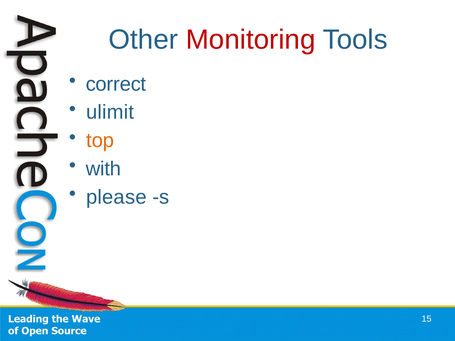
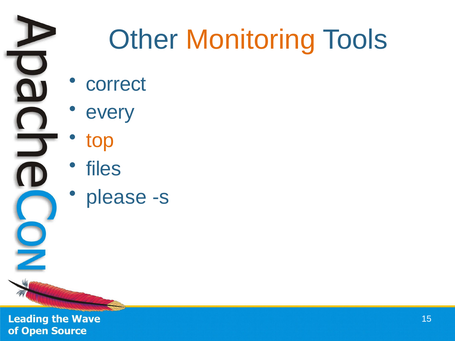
Monitoring colour: red -> orange (251, 40)
ulimit: ulimit -> every (110, 112)
with: with -> files (104, 169)
